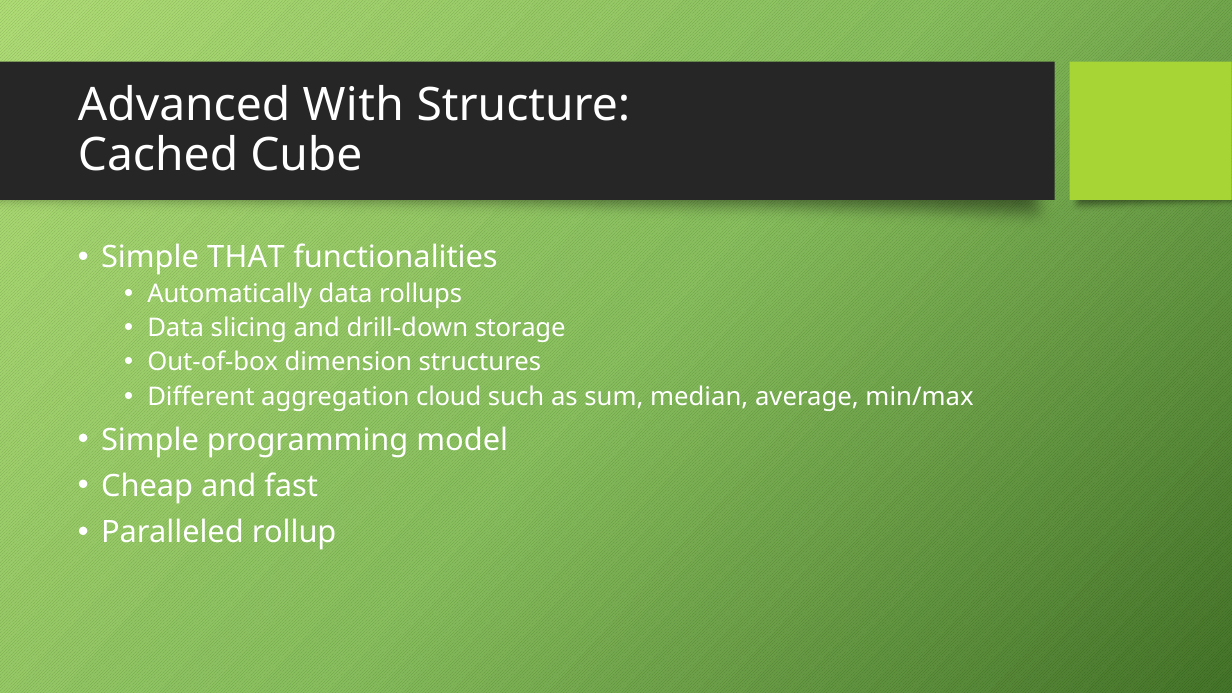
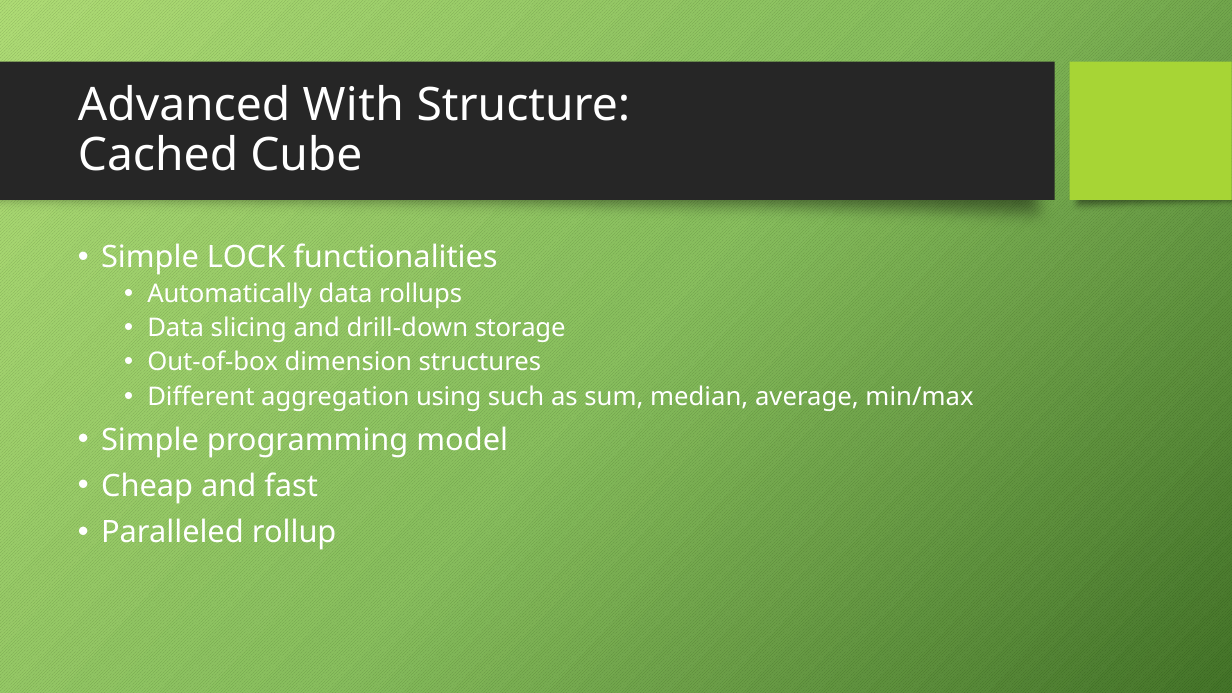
THAT: THAT -> LOCK (246, 257)
cloud: cloud -> using (449, 397)
